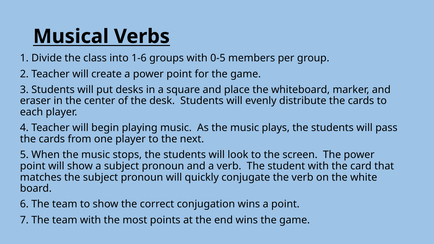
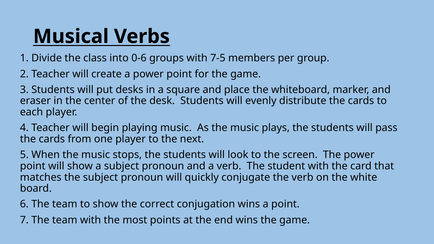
1-6: 1-6 -> 0-6 (139, 58)
0-5: 0-5 -> 7-5 (218, 58)
